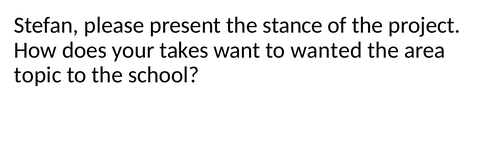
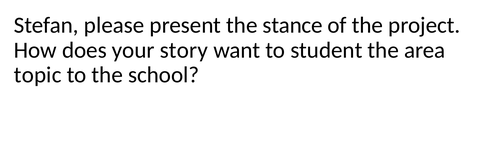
takes: takes -> story (184, 50)
wanted: wanted -> student (326, 50)
